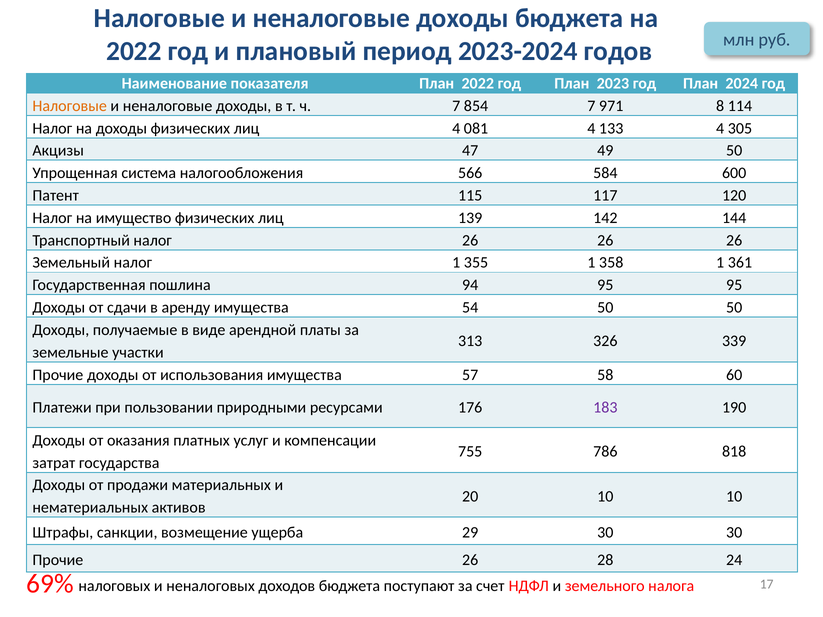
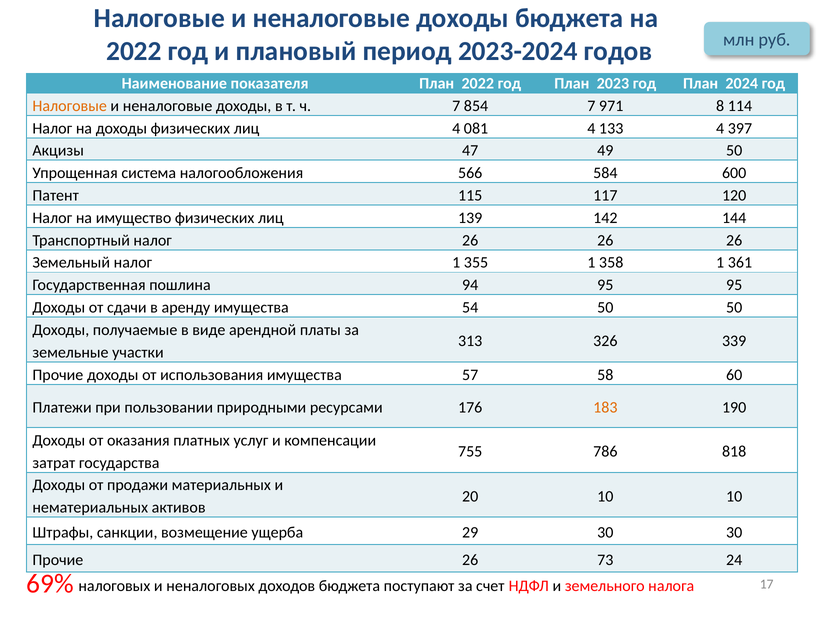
305: 305 -> 397 (740, 128)
183 colour: purple -> orange (605, 408)
28: 28 -> 73 (605, 560)
